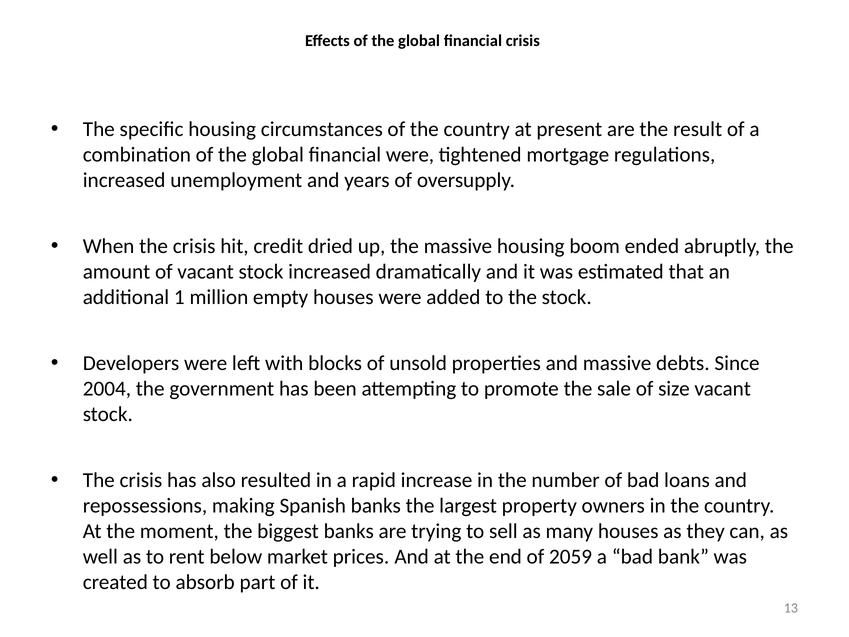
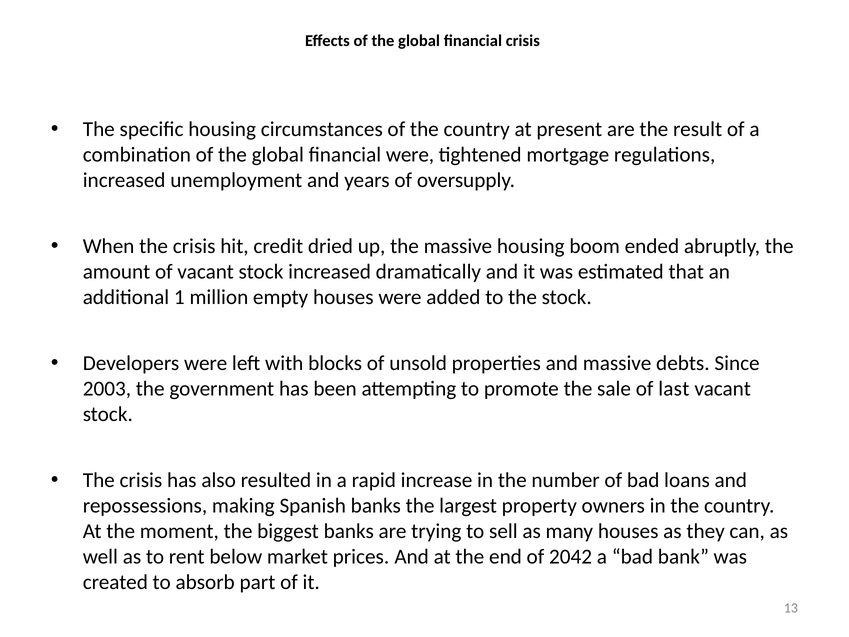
2004: 2004 -> 2003 (107, 389)
size: size -> last (674, 389)
2059: 2059 -> 2042 (571, 557)
